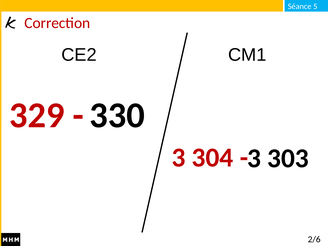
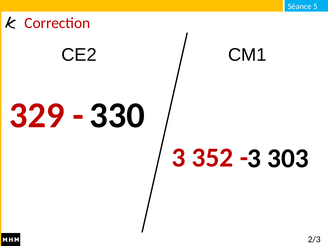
304: 304 -> 352 (212, 158)
2/6: 2/6 -> 2/3 (314, 239)
